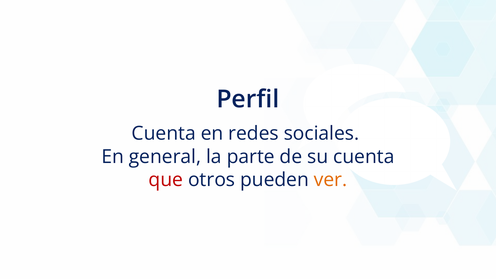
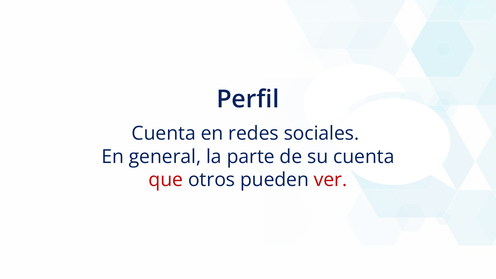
ver colour: orange -> red (331, 180)
